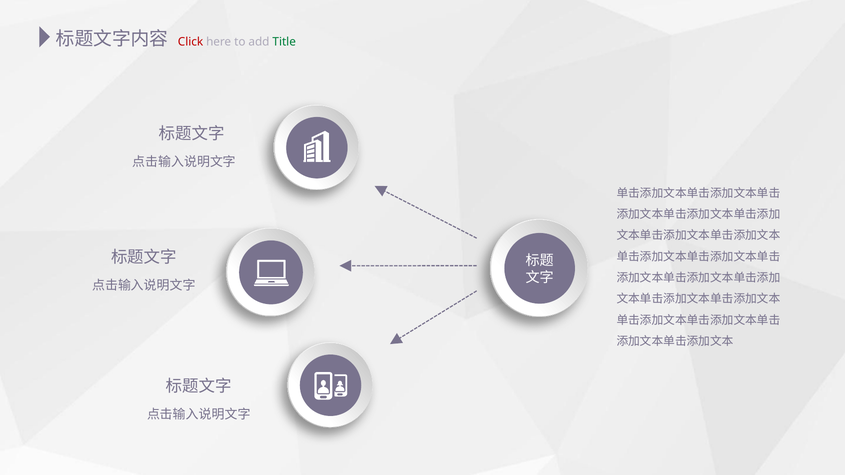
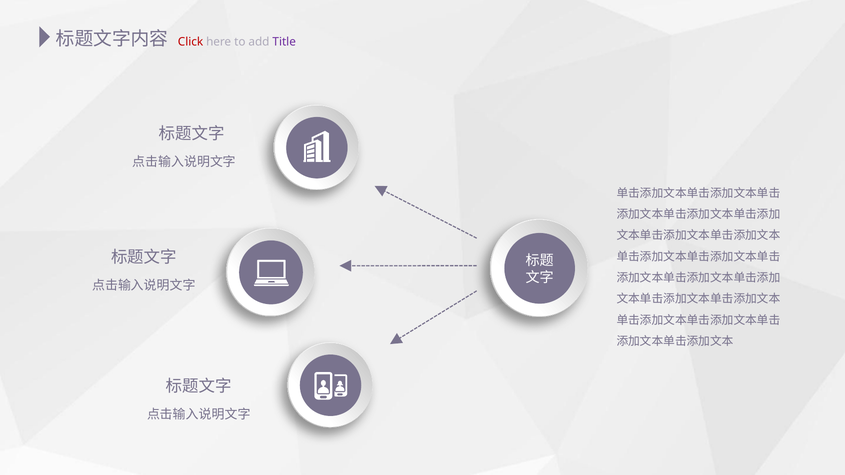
Title colour: green -> purple (284, 42)
